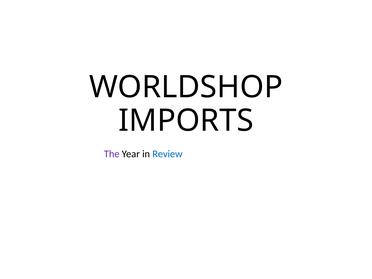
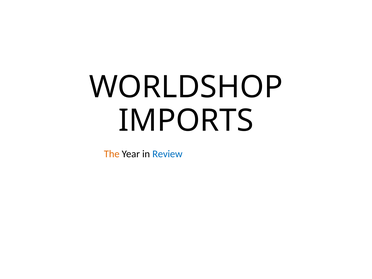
The colour: purple -> orange (112, 154)
